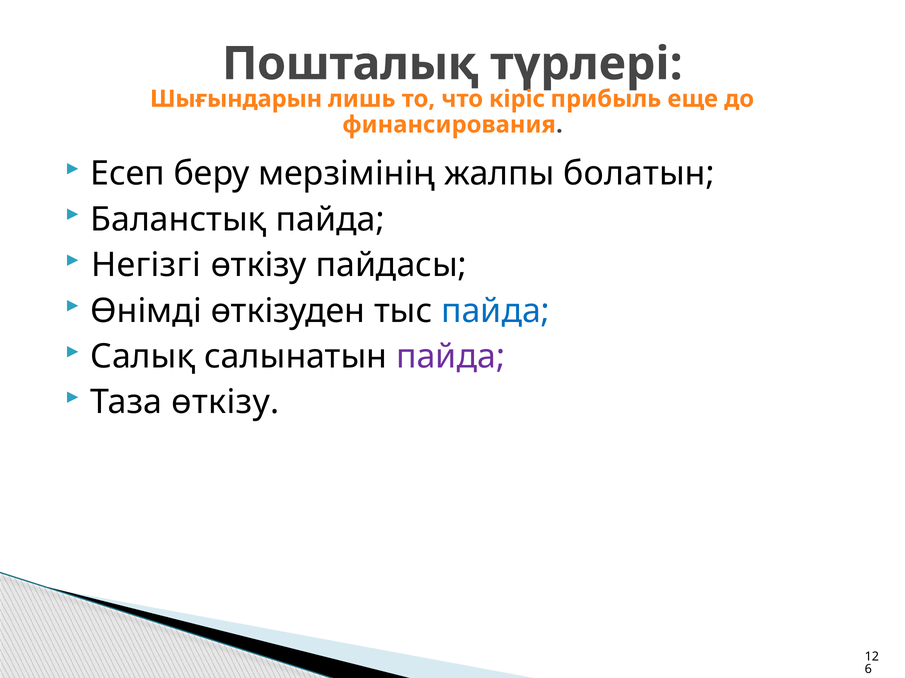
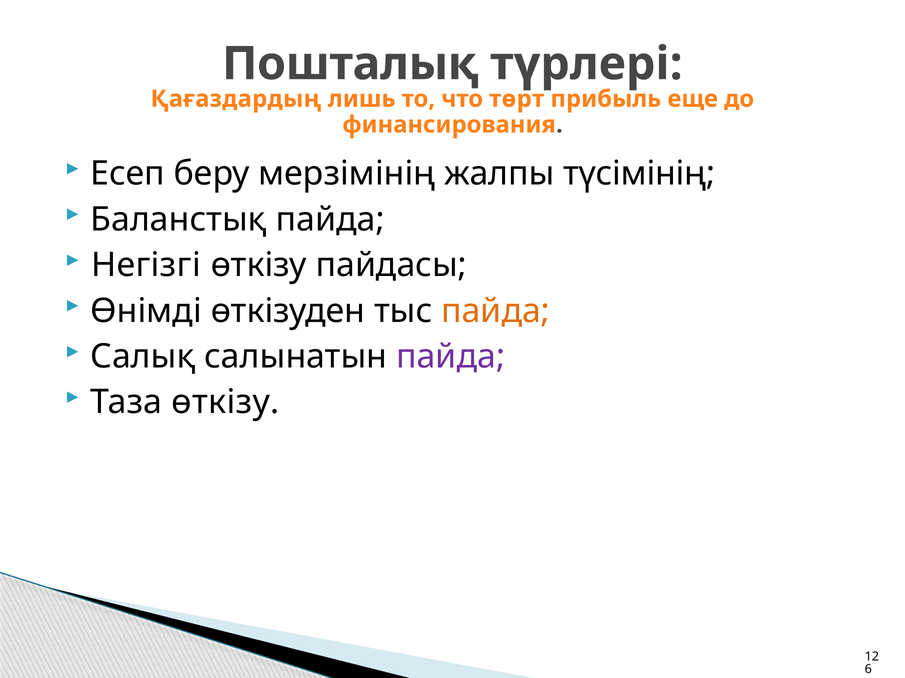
Шығындарын: Шығындарын -> Қағаздардың (236, 99)
кіріс: кіріс -> төрт (517, 99)
болатын: болатын -> түсімінің (639, 174)
пайда colour: blue -> orange (496, 311)
